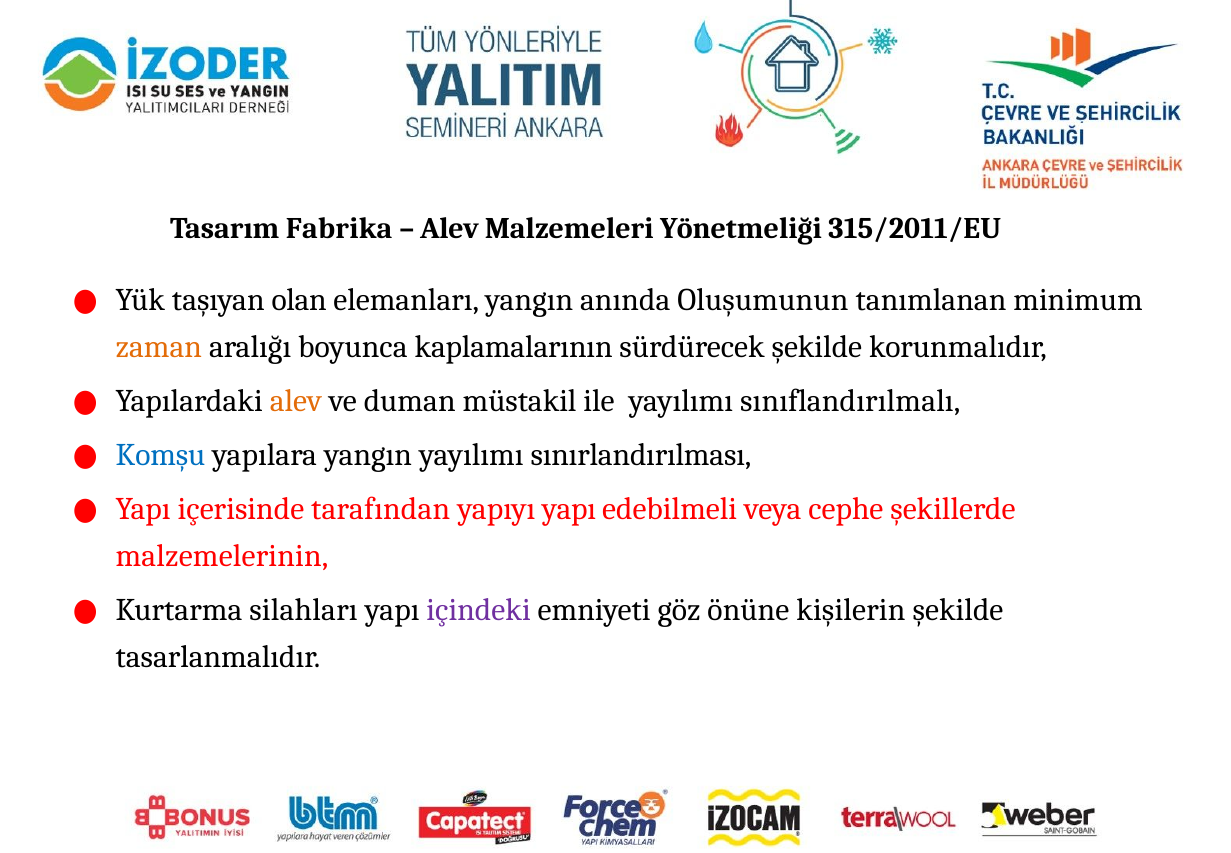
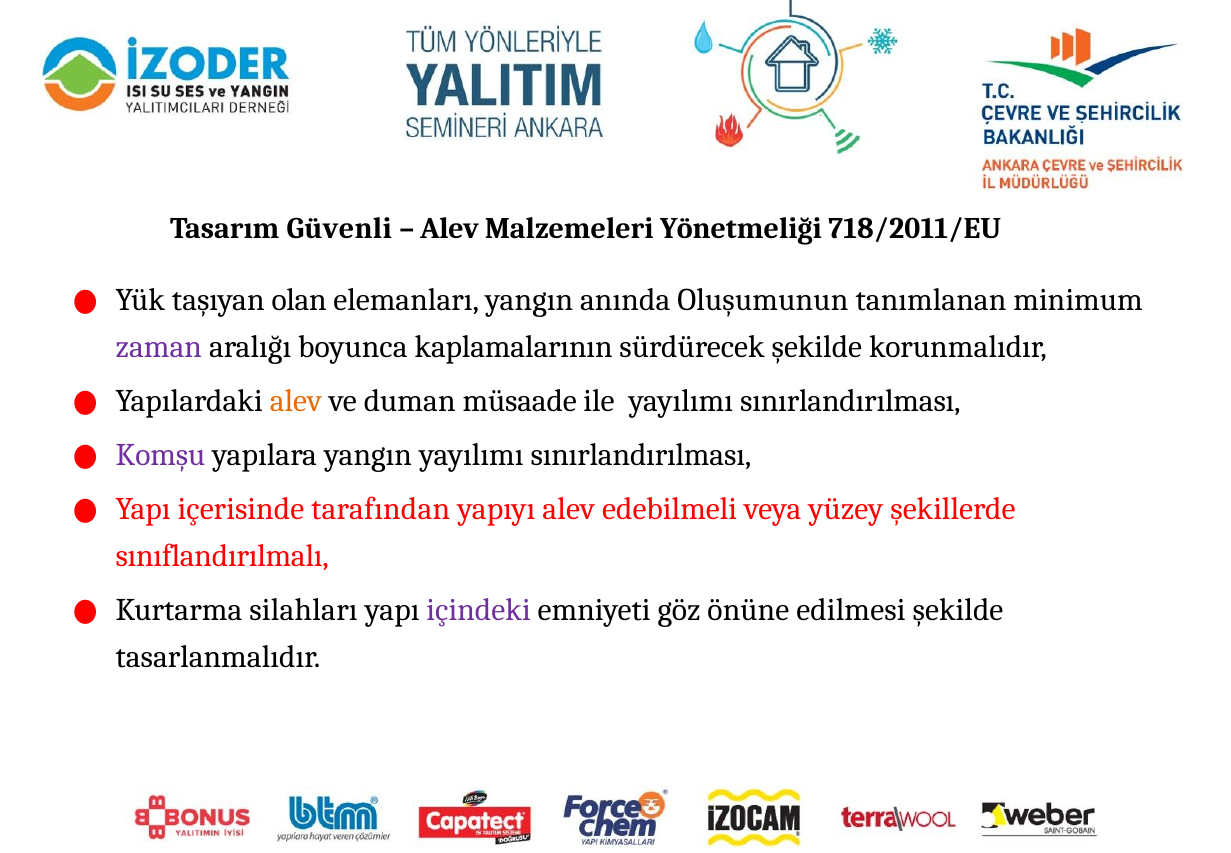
Fabrika: Fabrika -> Güvenli (339, 228)
315/2011/EU: 315/2011/EU -> 718/2011/EU (915, 228)
zaman colour: orange -> purple (159, 347)
müstakil: müstakil -> müsaade (520, 401)
ile yayılımı sınıflandırılmalı: sınıflandırılmalı -> sınırlandırılması (850, 401)
Komşu colour: blue -> purple (160, 455)
yapıyı yapı: yapı -> alev (569, 508)
cephe: cephe -> yüzey (846, 508)
malzemelerinin: malzemelerinin -> sınıflandırılmalı (222, 556)
kişilerin: kişilerin -> edilmesi (851, 609)
